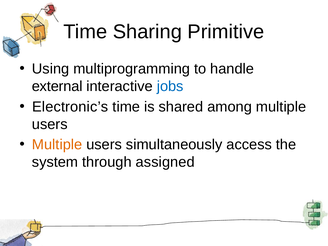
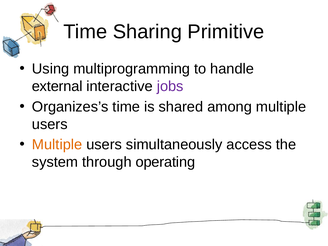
jobs colour: blue -> purple (170, 86)
Electronic’s: Electronic’s -> Organizes’s (70, 107)
assigned: assigned -> operating (165, 162)
